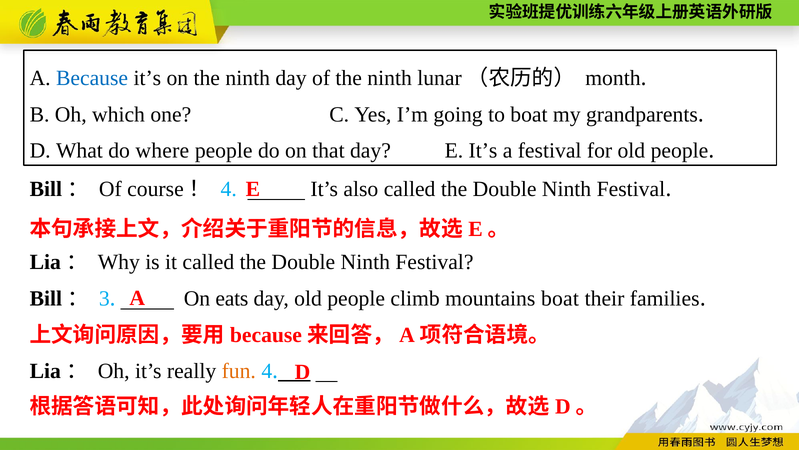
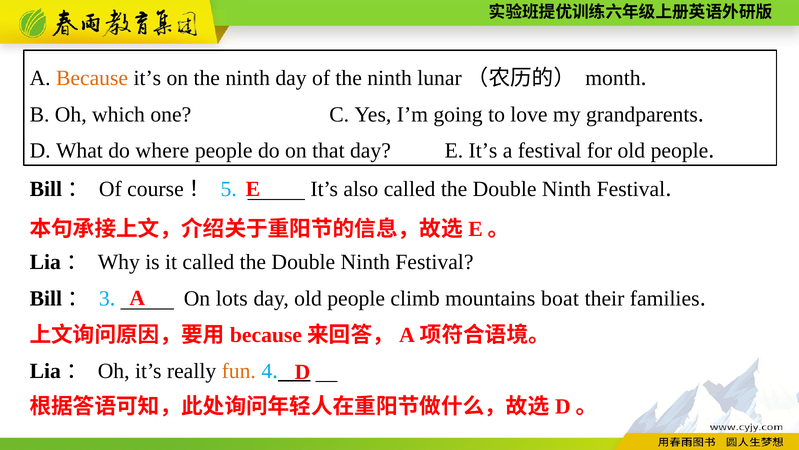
Because colour: blue -> orange (92, 78)
to boat: boat -> love (529, 114)
course！ 4: 4 -> 5 (229, 189)
eats: eats -> lots (232, 298)
